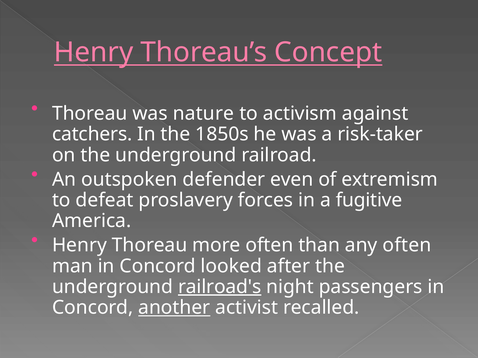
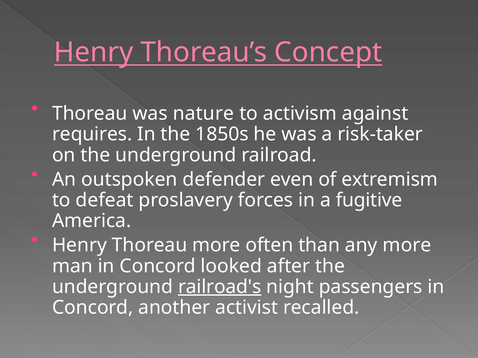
catchers: catchers -> requires (92, 134)
any often: often -> more (407, 246)
another underline: present -> none (174, 308)
